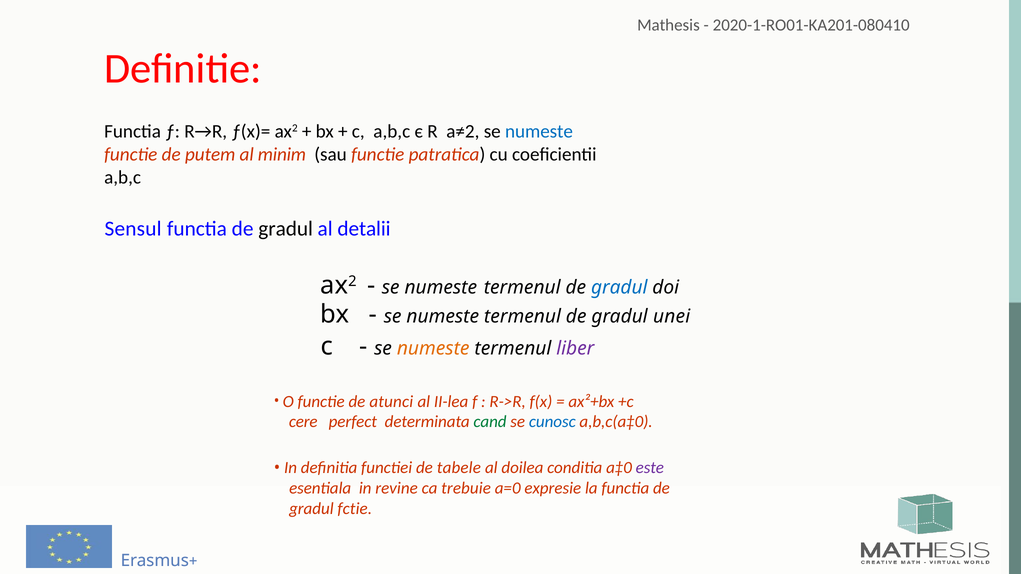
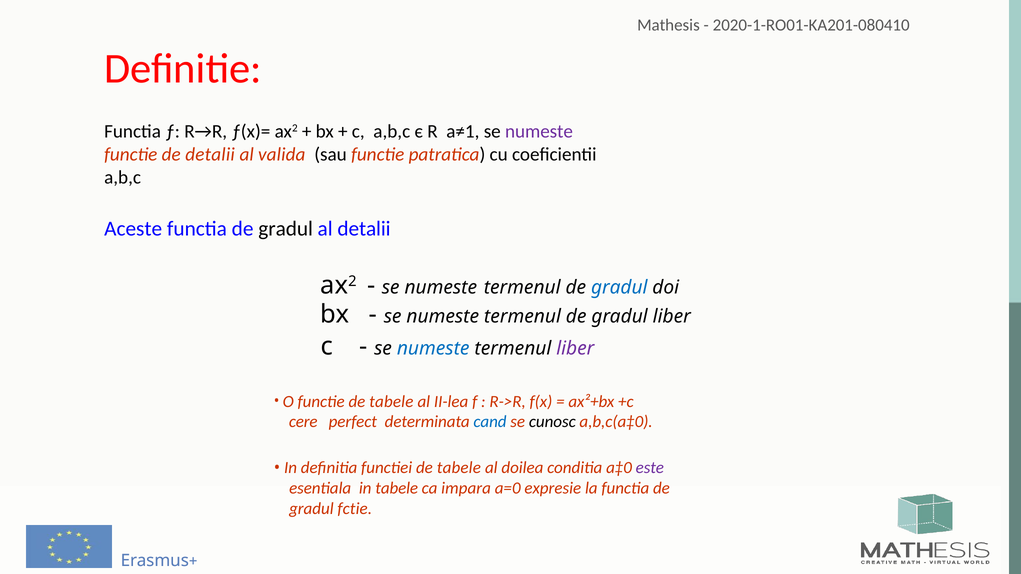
a≠2: a≠2 -> a≠1 (463, 131)
numeste colour: blue -> purple (539, 131)
de putem: putem -> detalii (210, 154)
minim: minim -> valida (282, 154)
Sensul: Sensul -> Aceste (133, 229)
gradul unei: unei -> liber (672, 317)
numeste colour: orange -> blue (433, 348)
functie de atunci: atunci -> tabele (391, 402)
cand colour: green -> blue (490, 422)
cunosc colour: blue -> black (552, 422)
in revine: revine -> tabele (397, 488)
trebuie: trebuie -> impara (466, 488)
